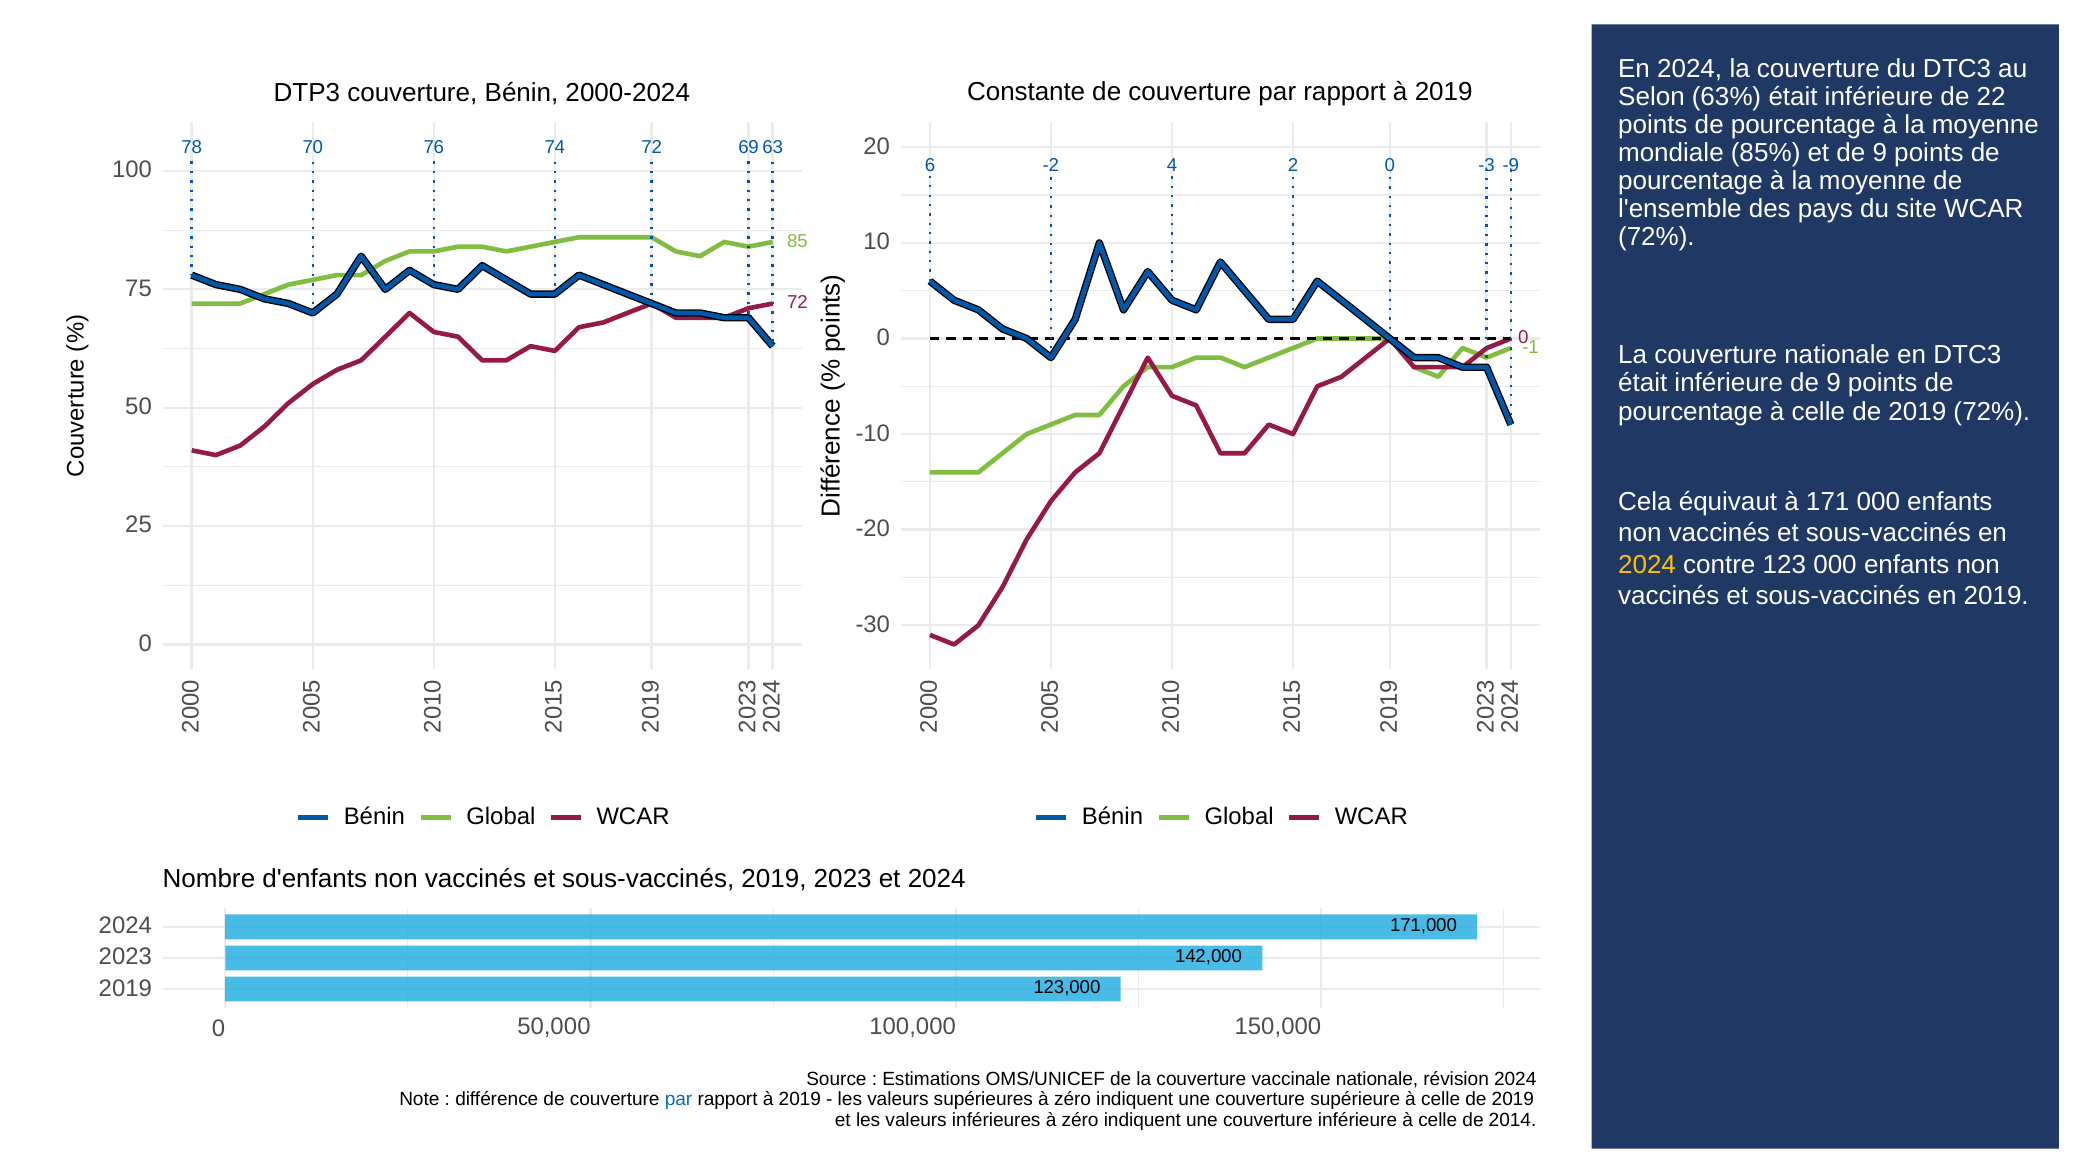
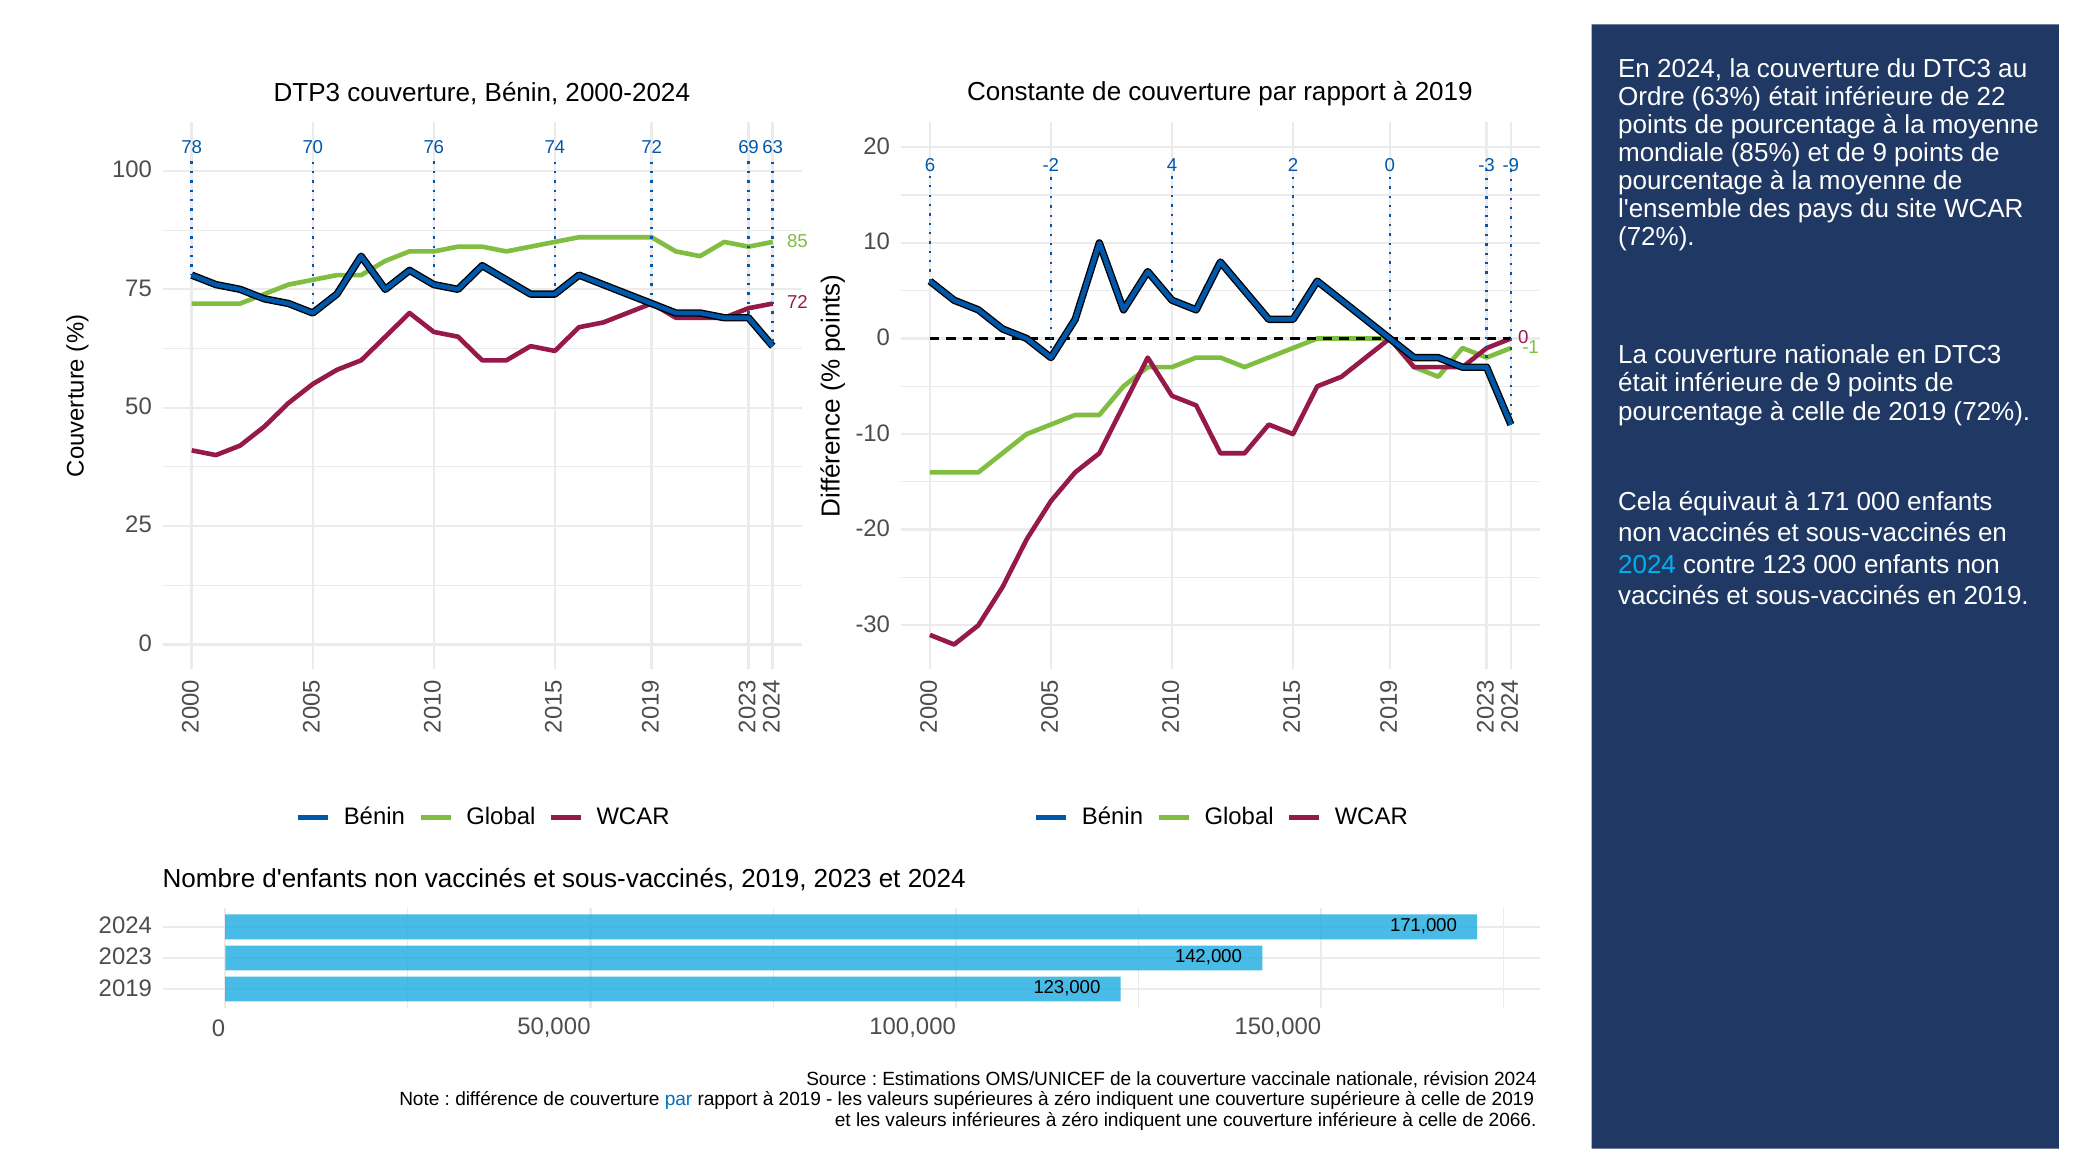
Selon: Selon -> Ordre (1651, 97)
2024 colour: yellow -> light blue (1647, 565)
2014: 2014 -> 2066 (1513, 1120)
